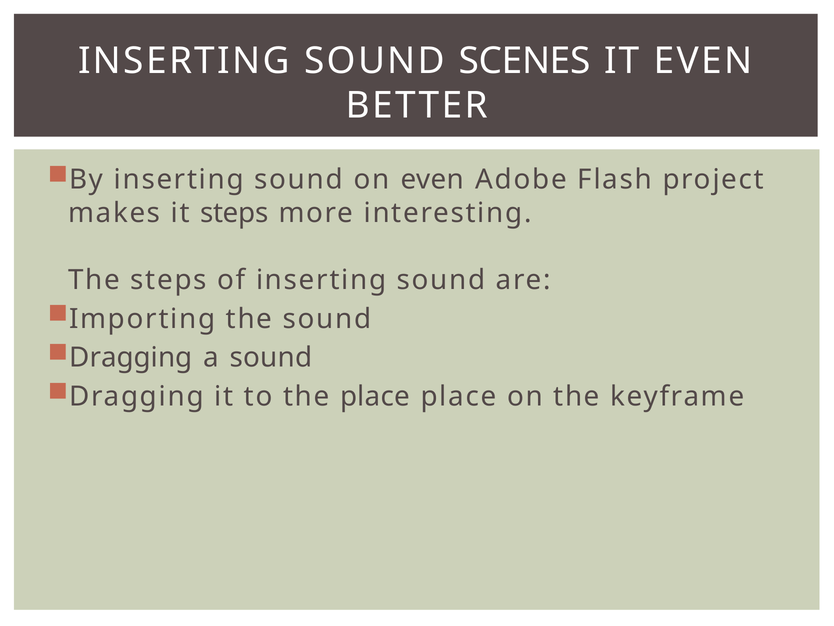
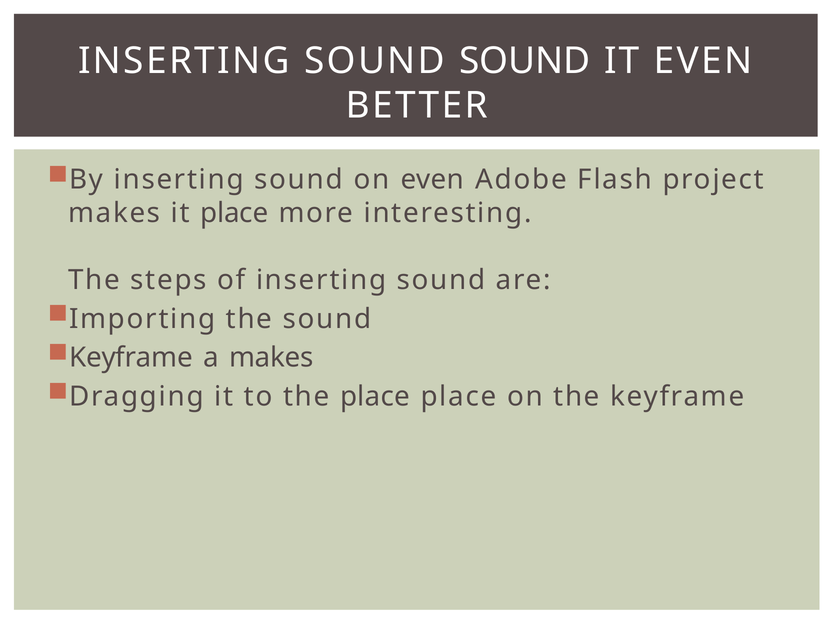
SOUND SCENES: SCENES -> SOUND (525, 61)
it steps: steps -> place (234, 213)
Dragging: Dragging -> Keyframe (131, 357)
a sound: sound -> makes (271, 357)
